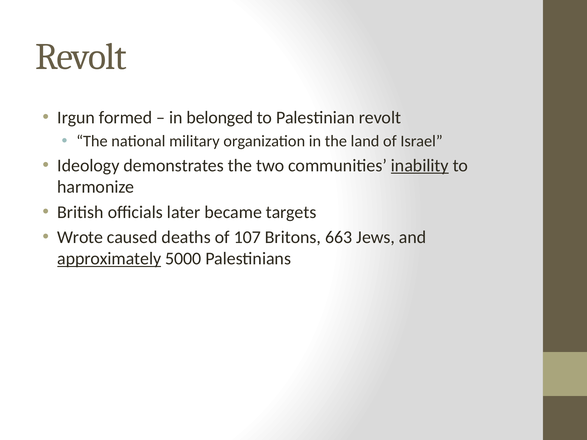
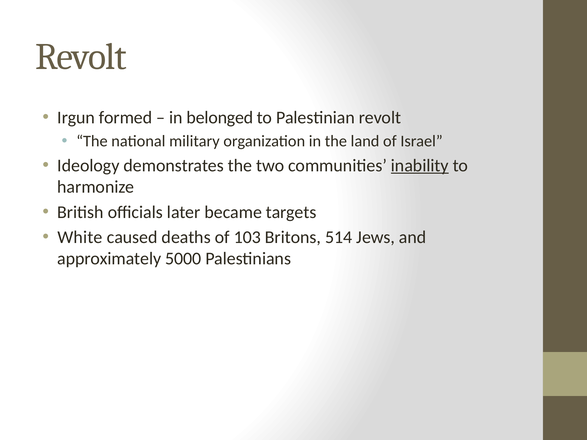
Wrote: Wrote -> White (80, 237)
107: 107 -> 103 (247, 237)
663: 663 -> 514 (339, 237)
approximately underline: present -> none (109, 259)
